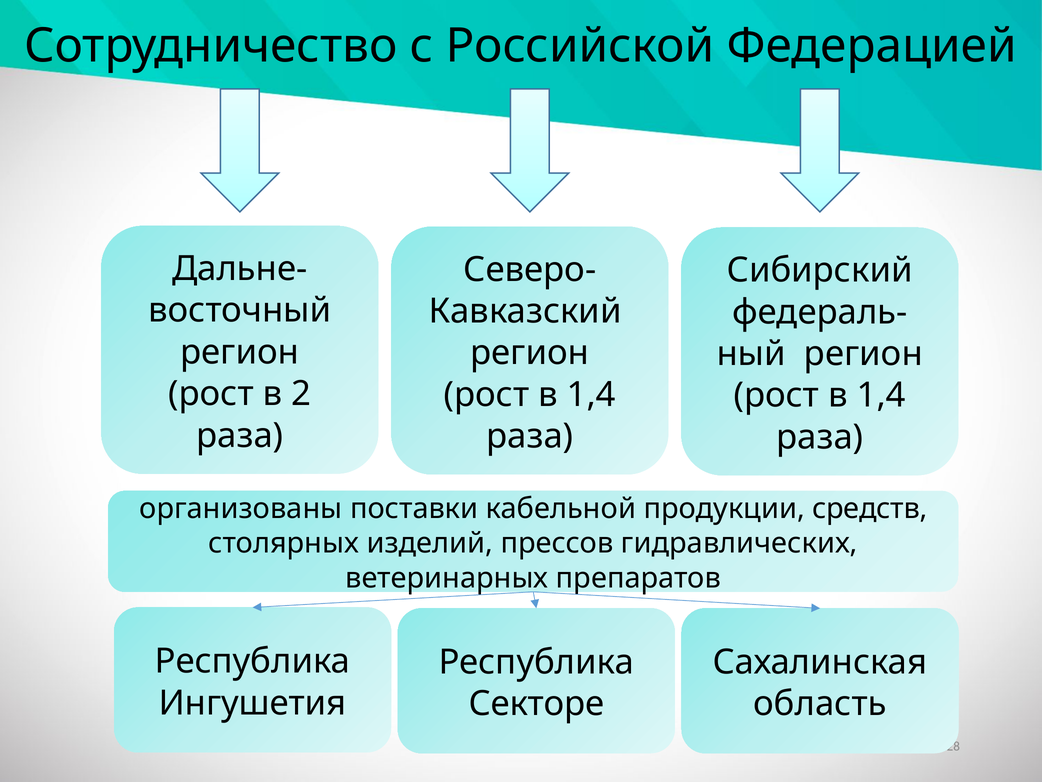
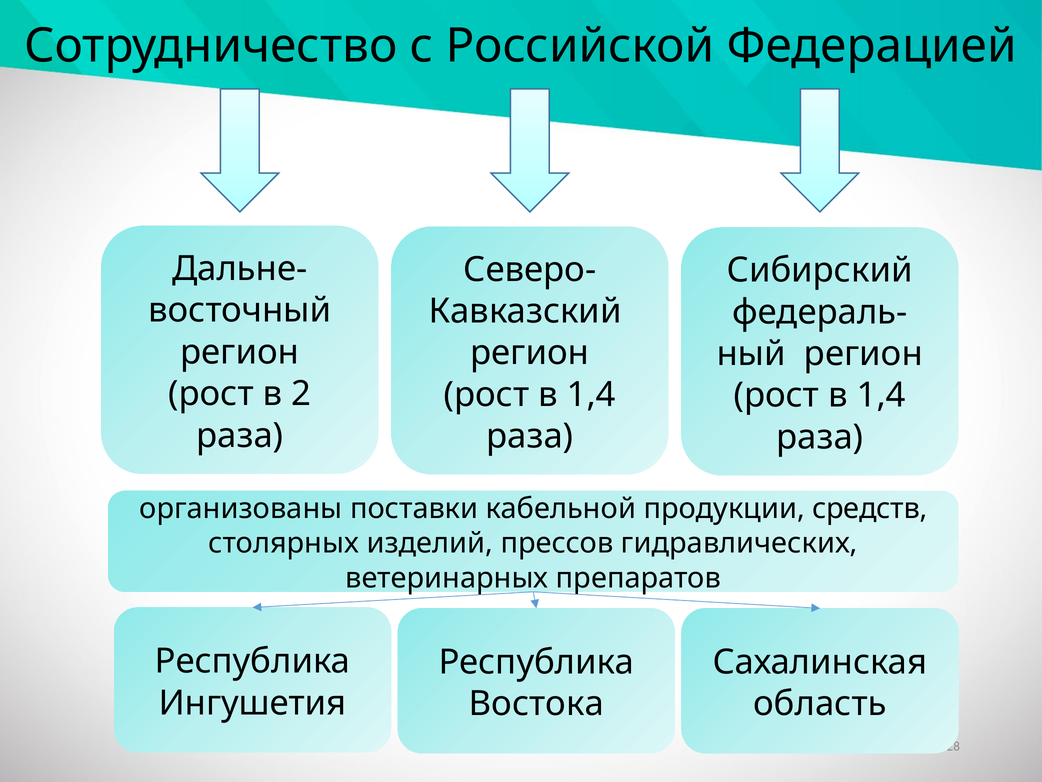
Секторе: Секторе -> Востока (536, 704)
